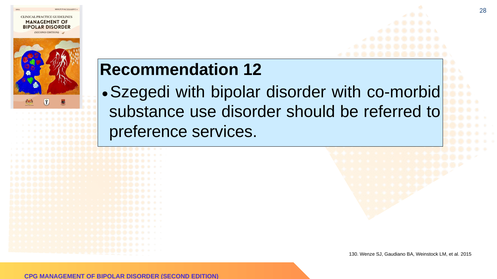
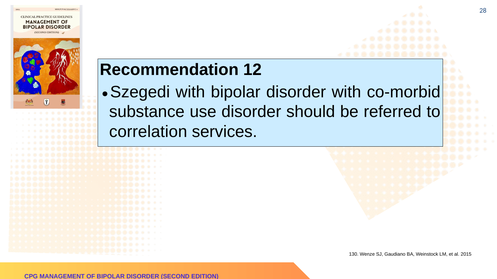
preference: preference -> correlation (148, 132)
